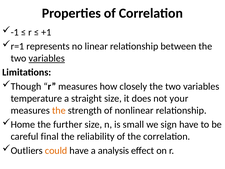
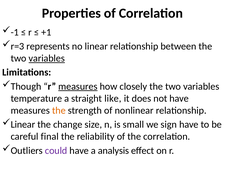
r=1: r=1 -> r=3 (17, 46)
measures underline: none -> present (78, 86)
straight size: size -> like (113, 98)
not your: your -> have (179, 98)
Home: Home -> Linear (23, 124)
further: further -> change (68, 124)
could colour: orange -> purple (56, 150)
